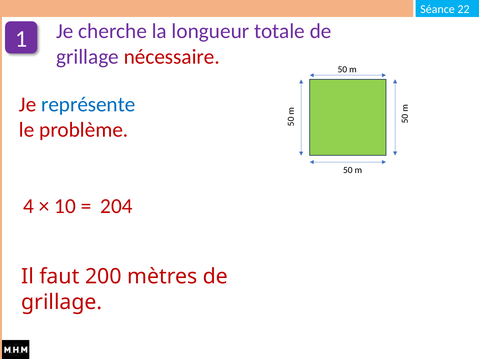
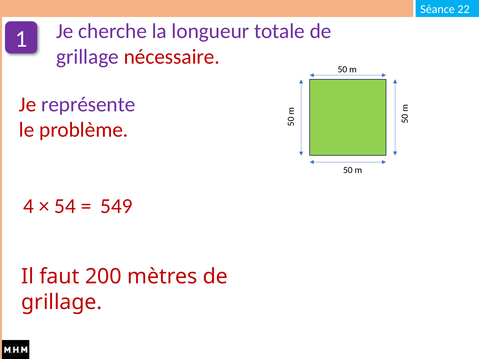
représente colour: blue -> purple (88, 104)
10: 10 -> 54 (65, 206)
204: 204 -> 549 (116, 206)
